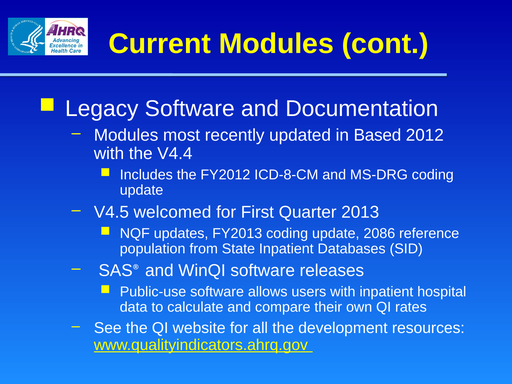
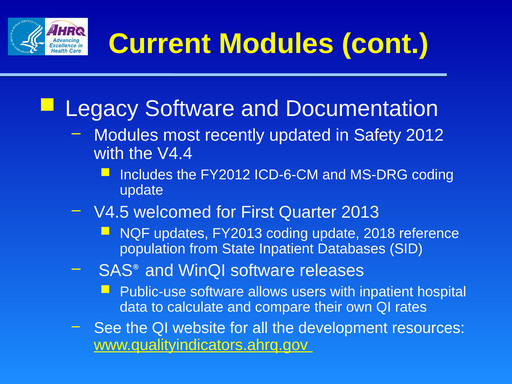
Based: Based -> Safety (377, 135)
ICD-8-CM: ICD-8-CM -> ICD-6-CM (286, 175)
2086: 2086 -> 2018 (379, 233)
